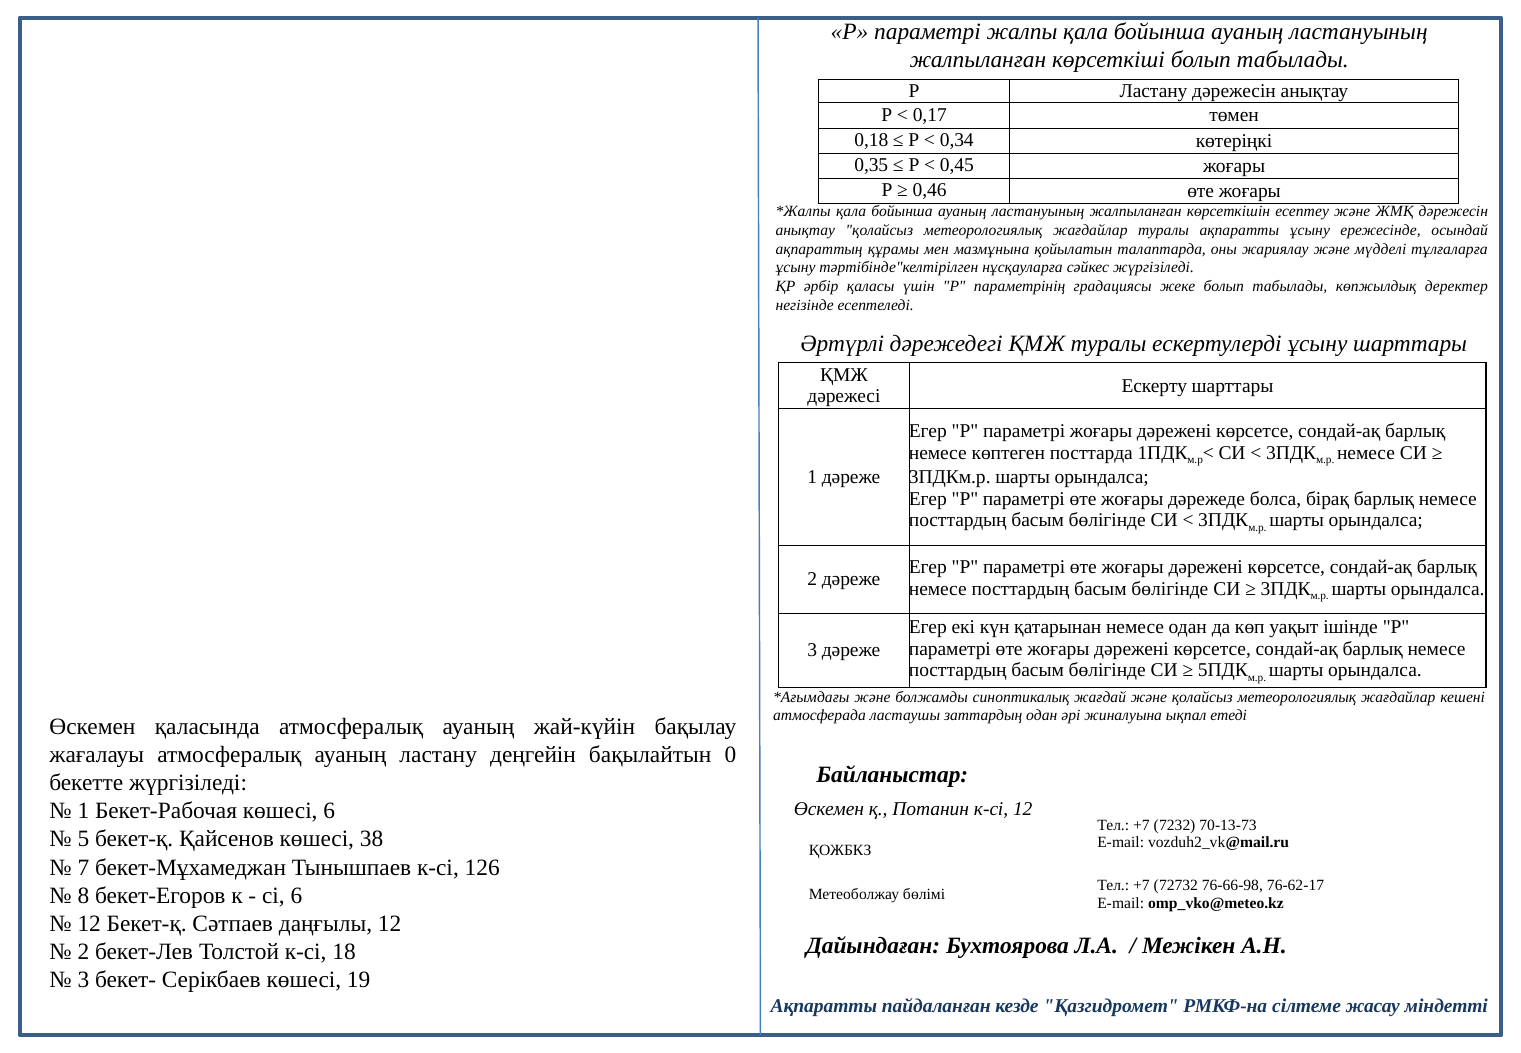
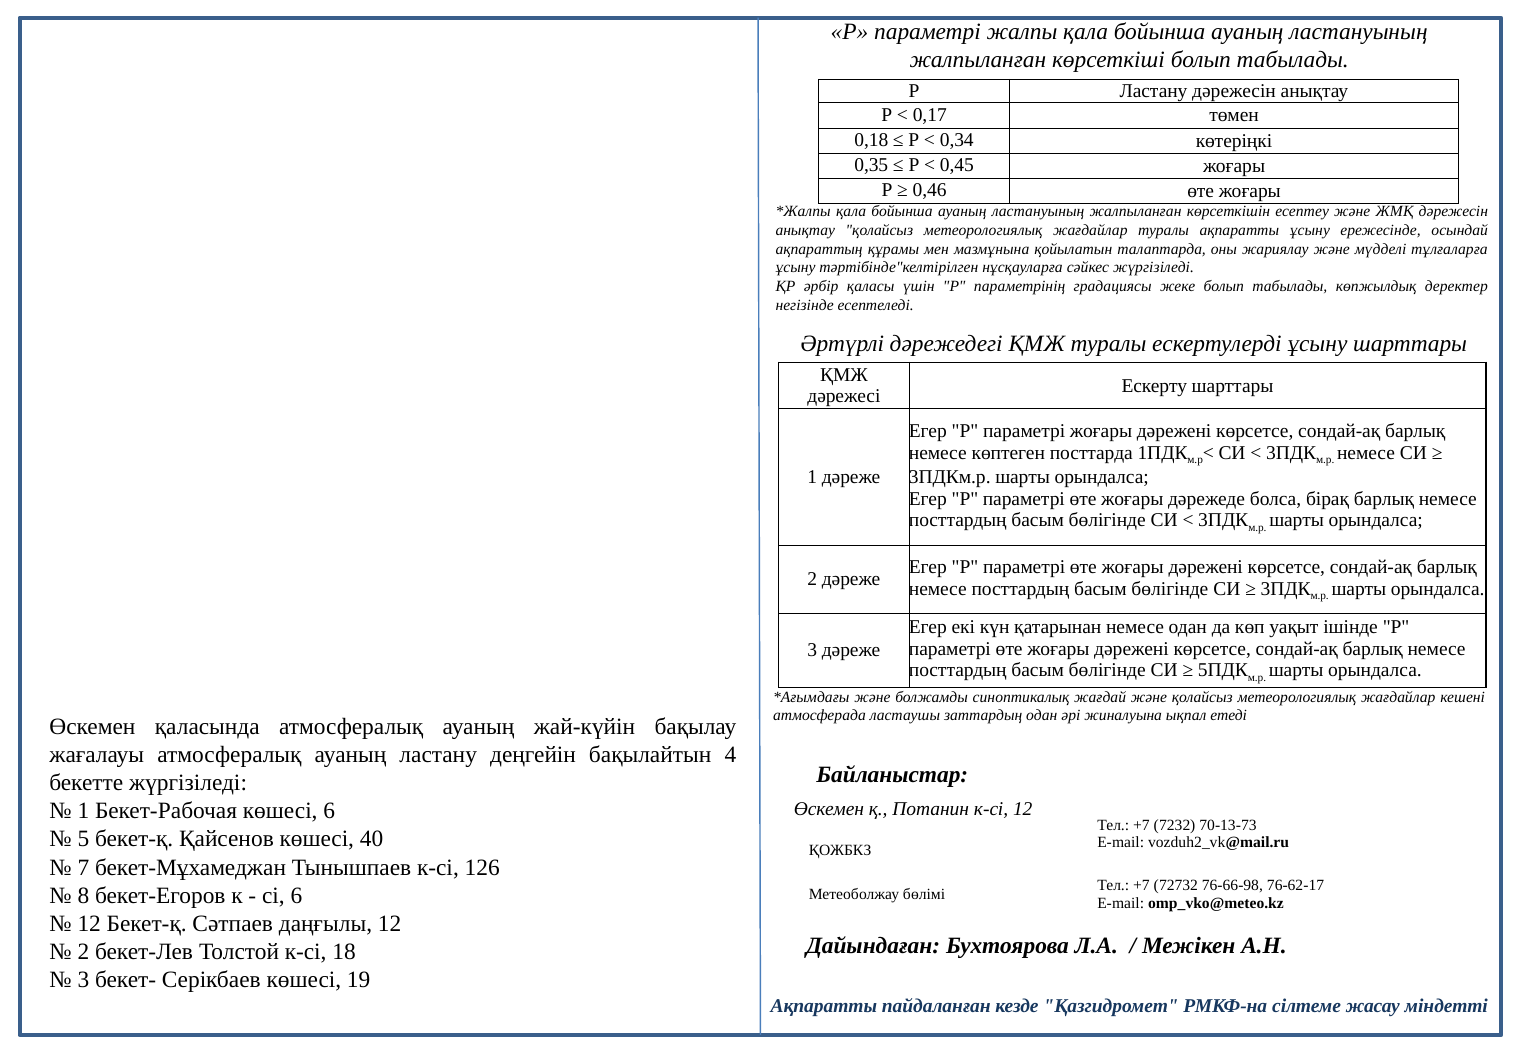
0: 0 -> 4 (730, 755)
38: 38 -> 40 (372, 839)
